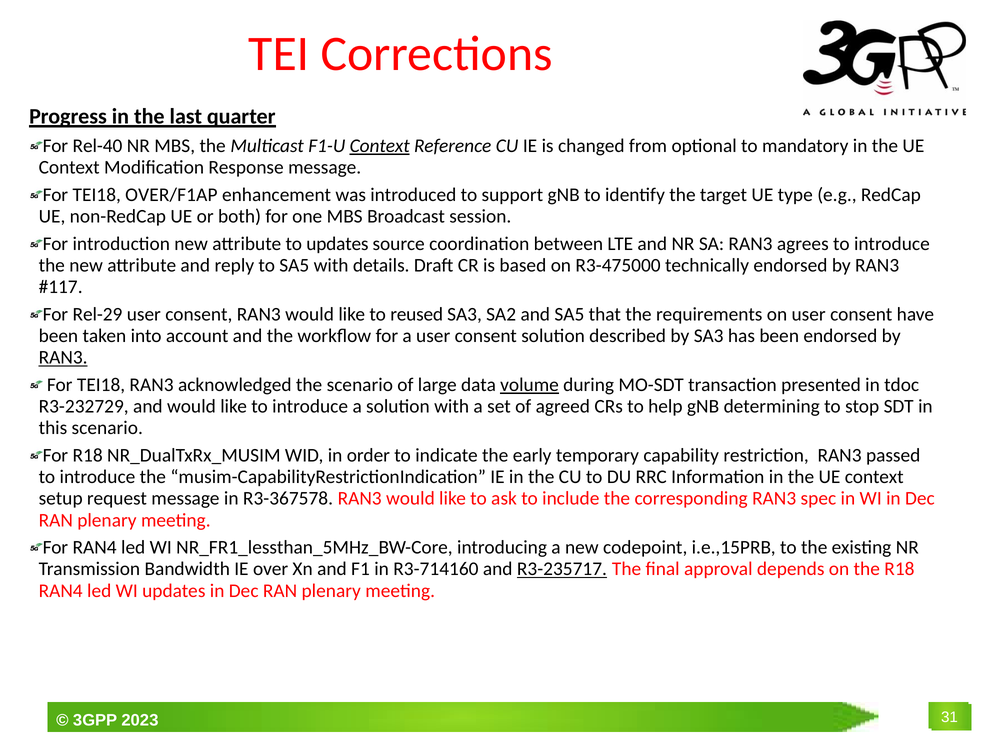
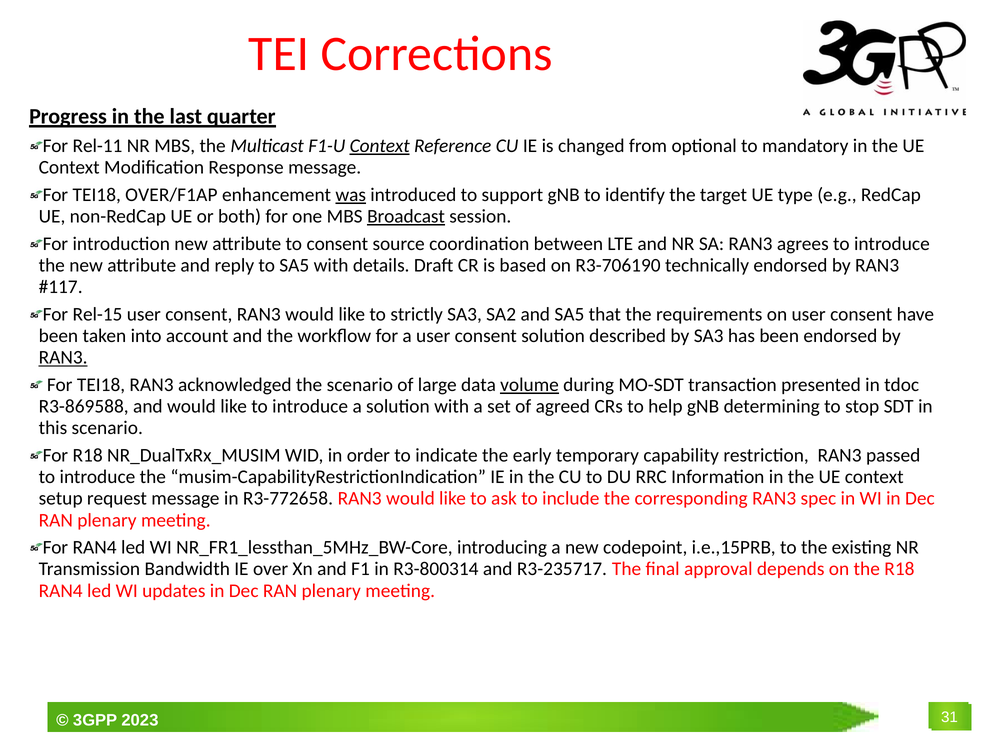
Rel-40: Rel-40 -> Rel-11 (97, 146)
was underline: none -> present (351, 195)
Broadcast underline: none -> present (406, 217)
to updates: updates -> consent (337, 244)
R3-475000: R3-475000 -> R3-706190 (618, 266)
Rel-29: Rel-29 -> Rel-15 (97, 314)
reused: reused -> strictly (417, 314)
R3-232729: R3-232729 -> R3-869588 (84, 407)
R3-367578: R3-367578 -> R3-772658 (288, 499)
R3-714160: R3-714160 -> R3-800314 (436, 569)
R3-235717 underline: present -> none (562, 569)
